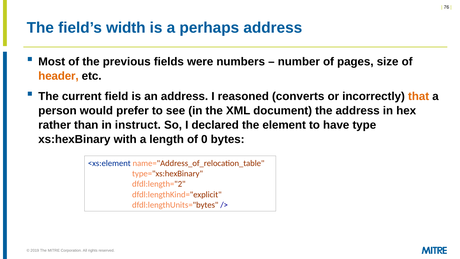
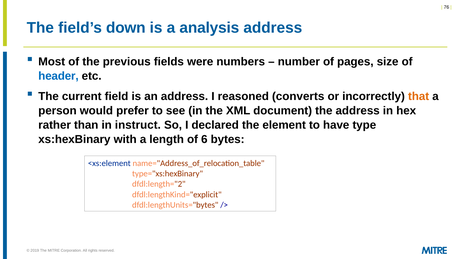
width: width -> down (126, 28)
perhaps: perhaps -> analysis (209, 28)
header colour: orange -> blue (58, 76)
0: 0 -> 6 (204, 139)
